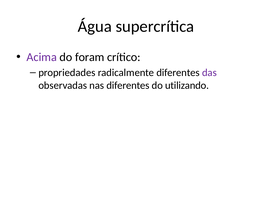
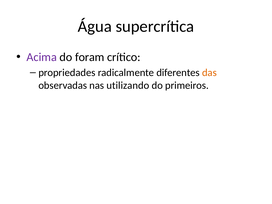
das colour: purple -> orange (209, 73)
nas diferentes: diferentes -> utilizando (128, 85)
utilizando: utilizando -> primeiros (187, 85)
